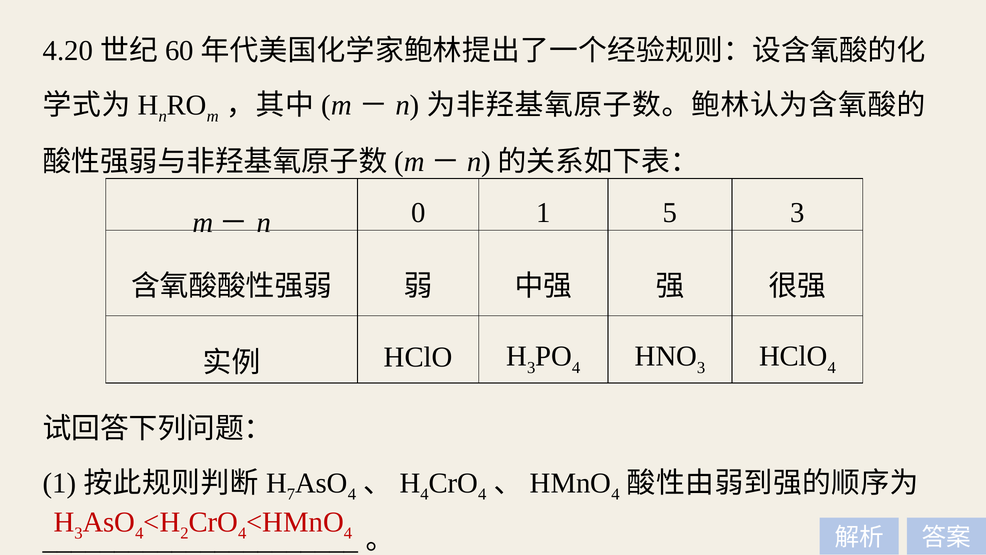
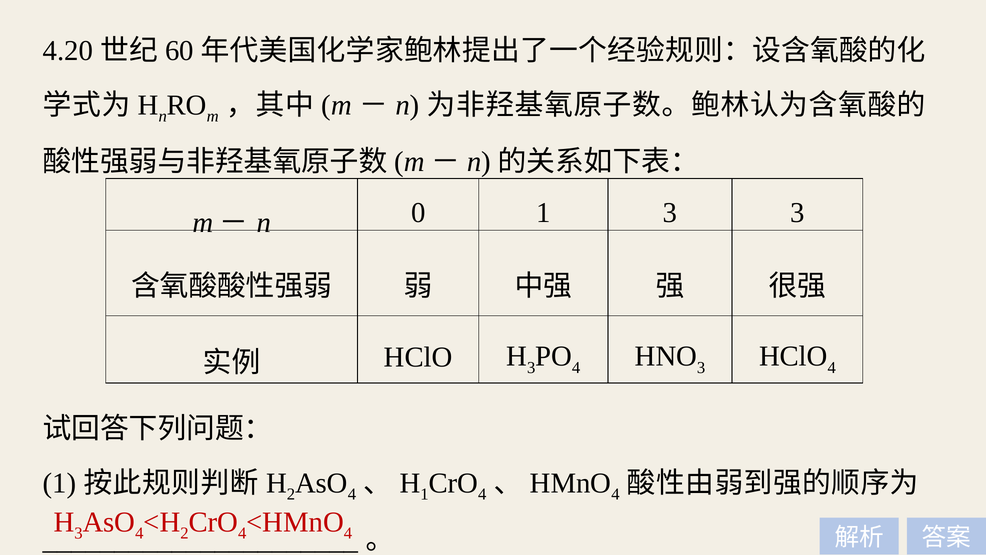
1 5: 5 -> 3 (670, 213)
7: 7 -> 2 (291, 494)
4: 4 -> 1 (425, 494)
